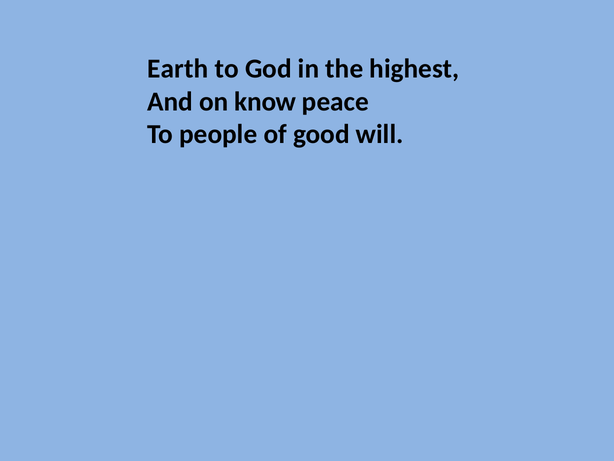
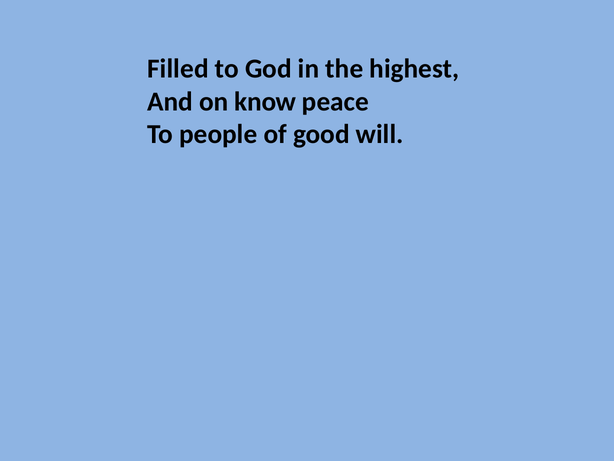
Earth: Earth -> Filled (178, 69)
